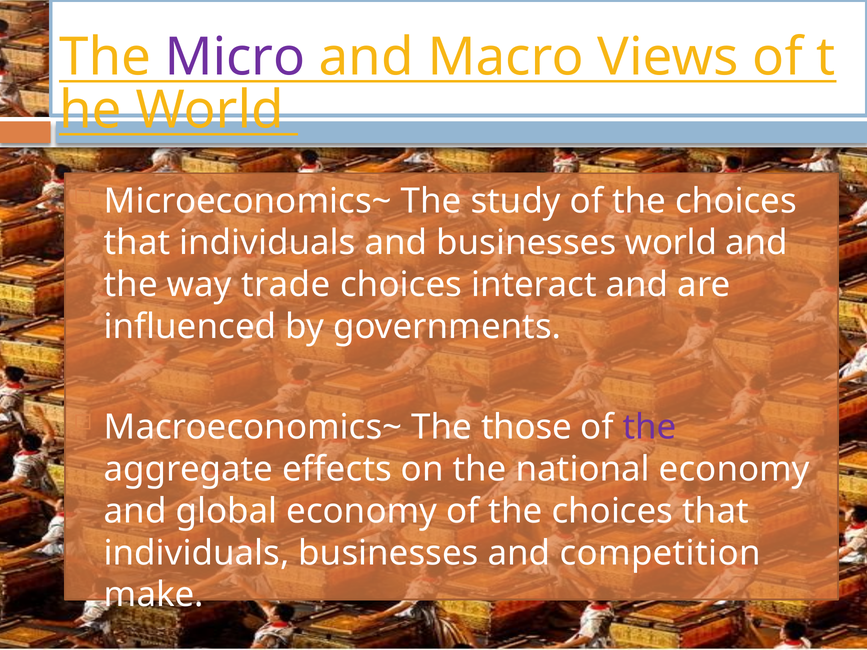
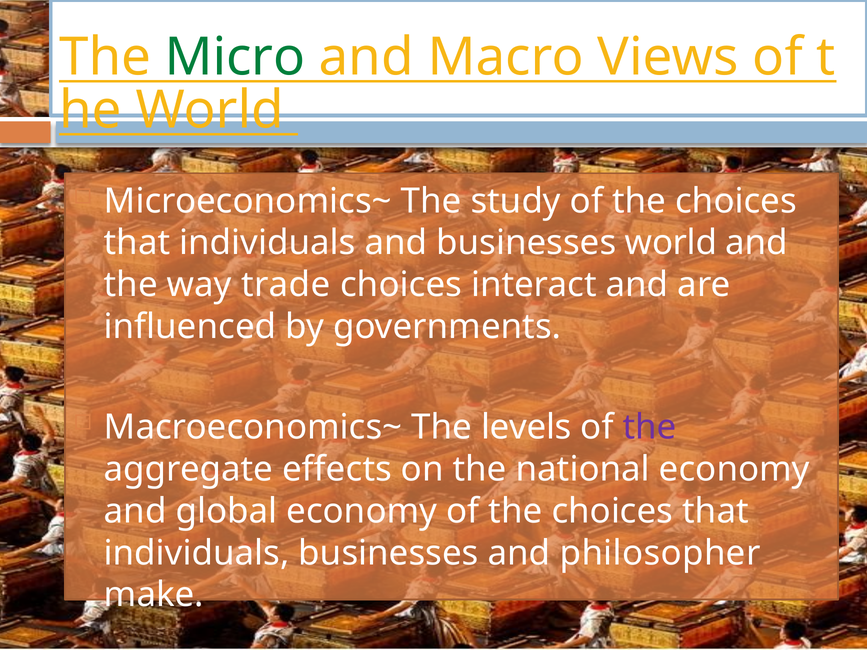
Micro colour: purple -> green (235, 57)
those: those -> levels (526, 428)
competition: competition -> philosopher (660, 553)
